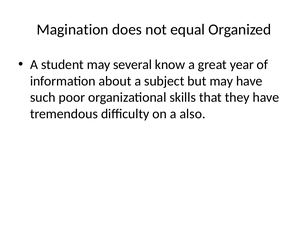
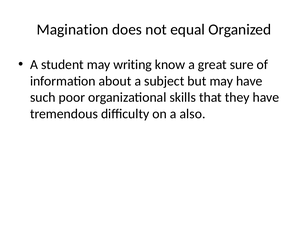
several: several -> writing (133, 65)
year: year -> sure (242, 65)
